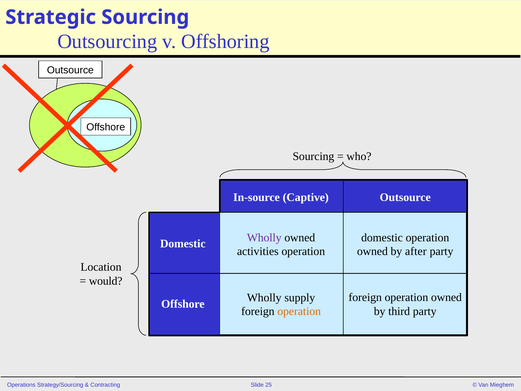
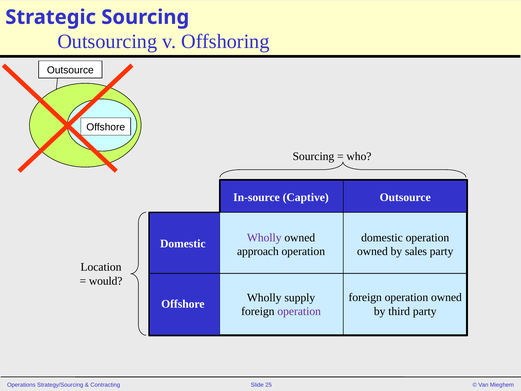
activities: activities -> approach (258, 251)
after: after -> sales (416, 251)
operation colour: orange -> purple (299, 311)
